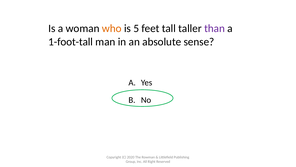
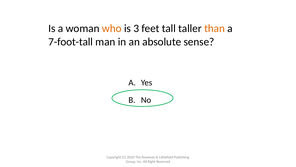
5: 5 -> 3 (136, 28)
than colour: purple -> orange (215, 28)
1-foot-tall: 1-foot-tall -> 7-foot-tall (71, 42)
